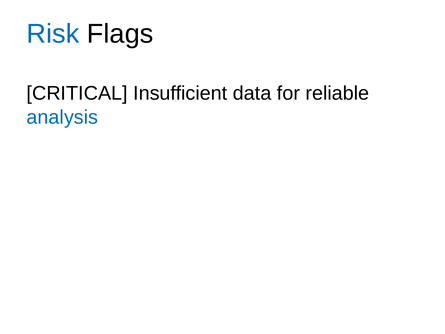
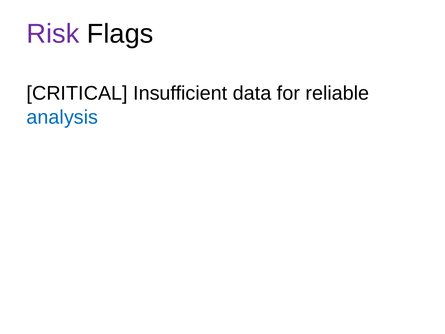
Risk colour: blue -> purple (53, 34)
